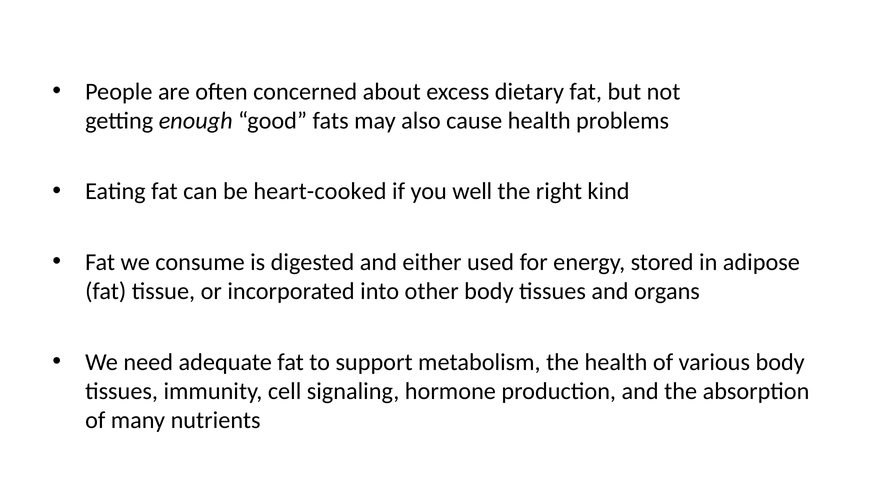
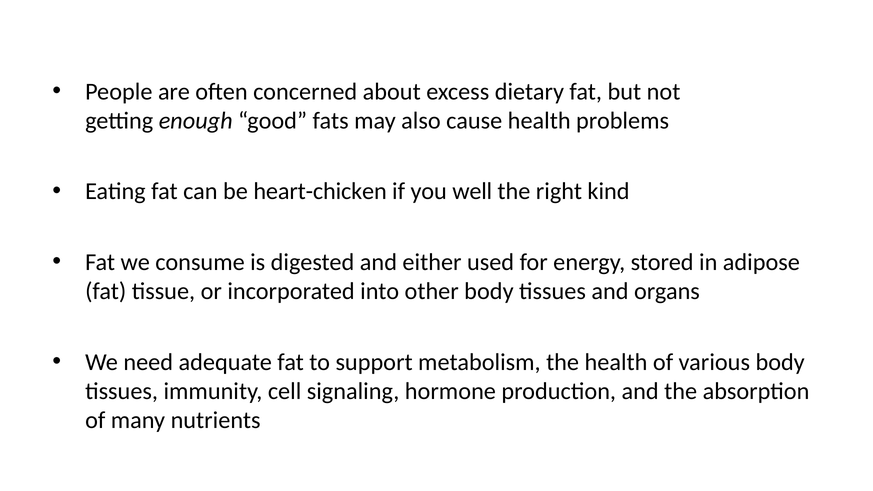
heart-cooked: heart-cooked -> heart-chicken (320, 191)
